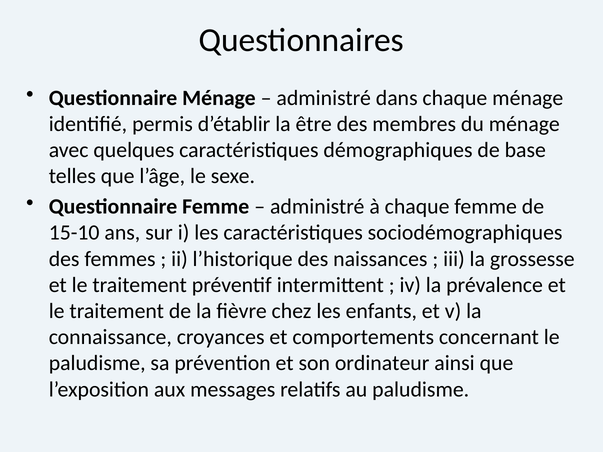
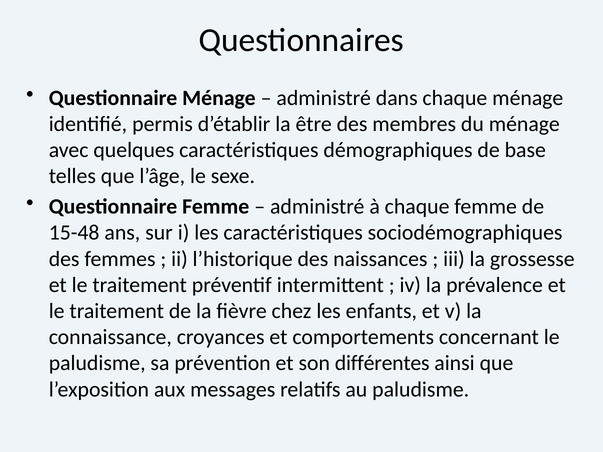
15-10: 15-10 -> 15-48 (74, 233)
ordinateur: ordinateur -> différentes (382, 363)
